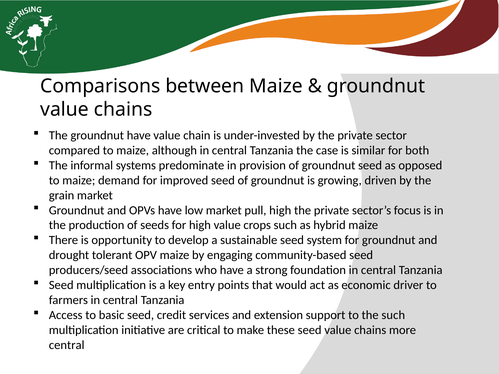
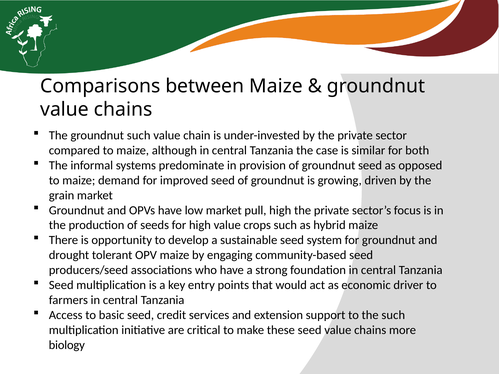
groundnut have: have -> such (139, 136)
central: central -> biology (67, 345)
